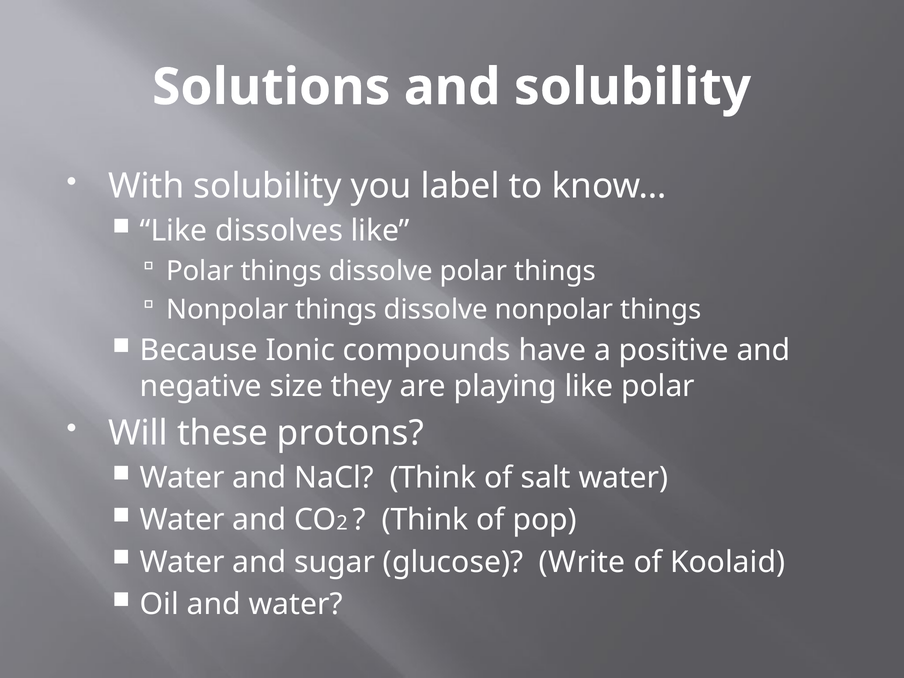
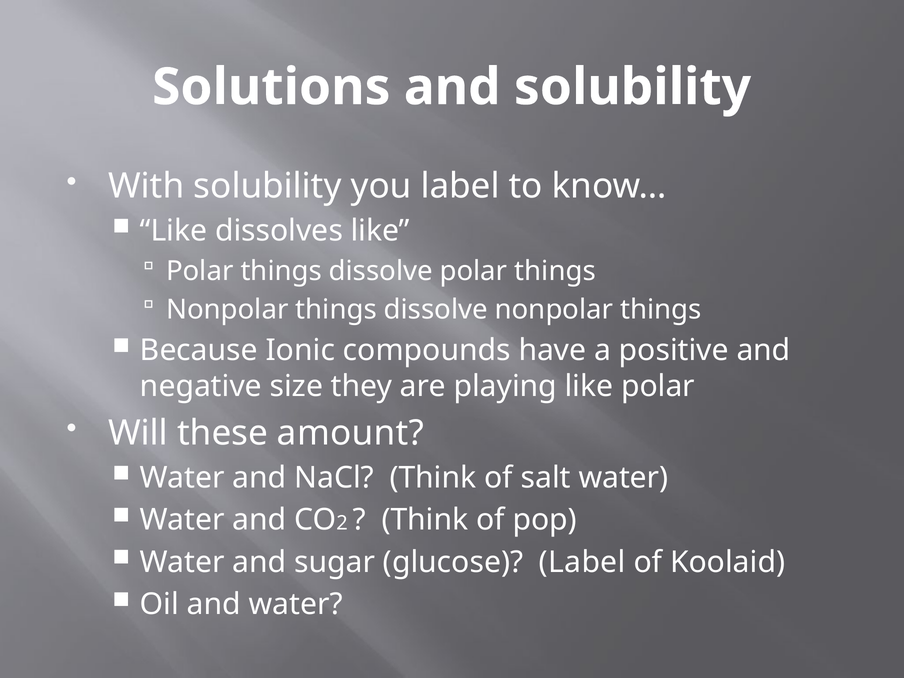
protons: protons -> amount (351, 433)
glucose Write: Write -> Label (582, 562)
